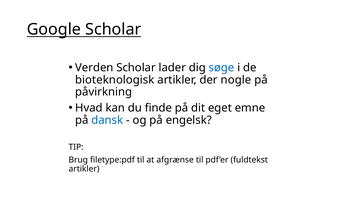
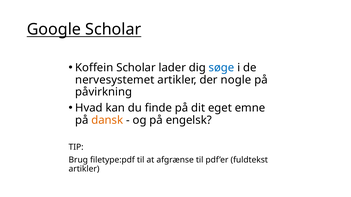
Verden: Verden -> Koffein (94, 68)
bioteknologisk: bioteknologisk -> nervesystemet (115, 80)
dansk colour: blue -> orange (107, 120)
